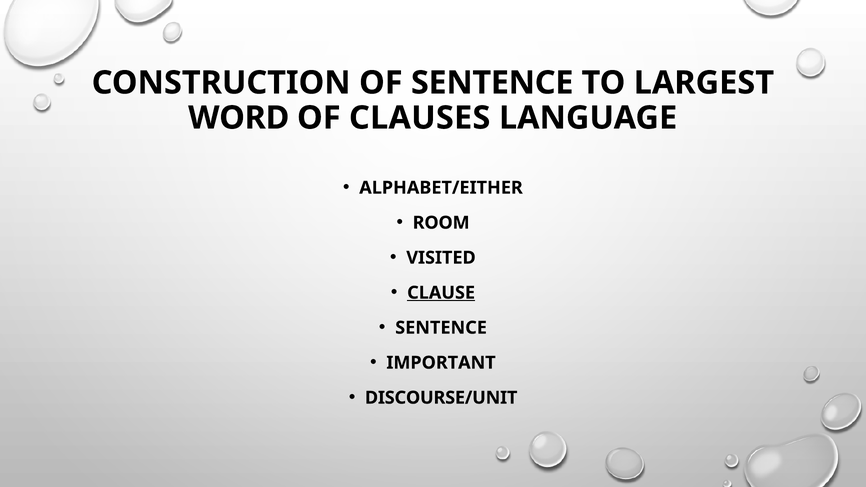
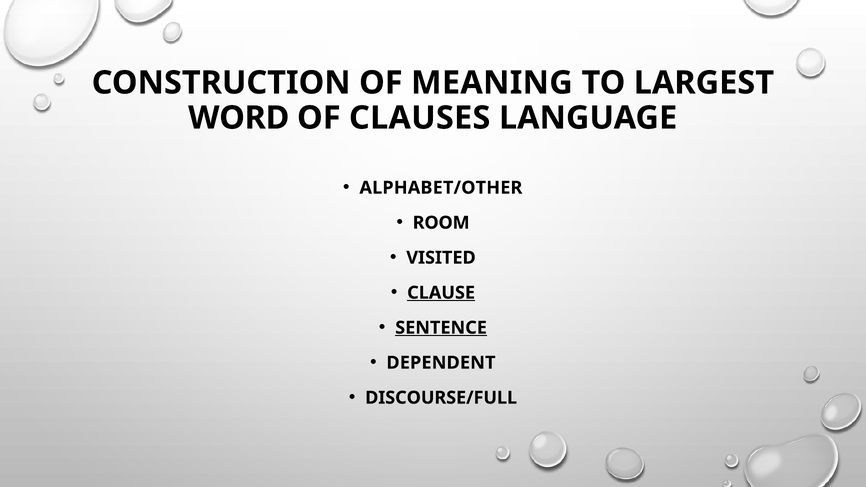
OF SENTENCE: SENTENCE -> MEANING (492, 83)
ALPHABET/EITHER: ALPHABET/EITHER -> ALPHABET/OTHER (441, 188)
SENTENCE underline: none -> present (441, 328)
IMPORTANT: IMPORTANT -> DEPENDENT (441, 363)
DISCOURSE/UNIT: DISCOURSE/UNIT -> DISCOURSE/FULL (441, 398)
